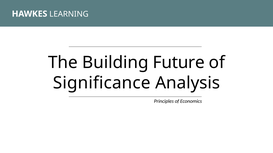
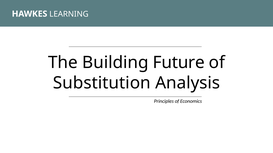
Significance: Significance -> Substitution (102, 83)
